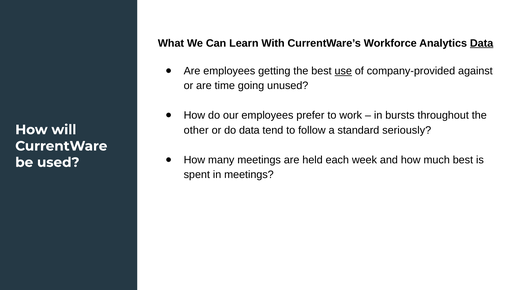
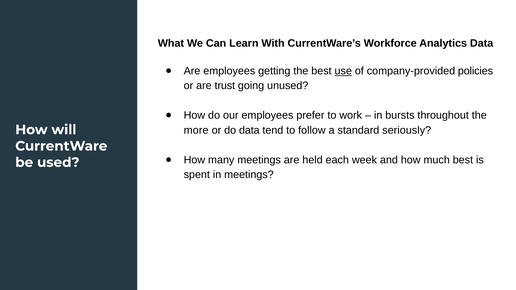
Data underline: present -> none (482, 43)
against: against -> policies (475, 71)
time: time -> trust (225, 86)
other: other -> more (196, 130)
